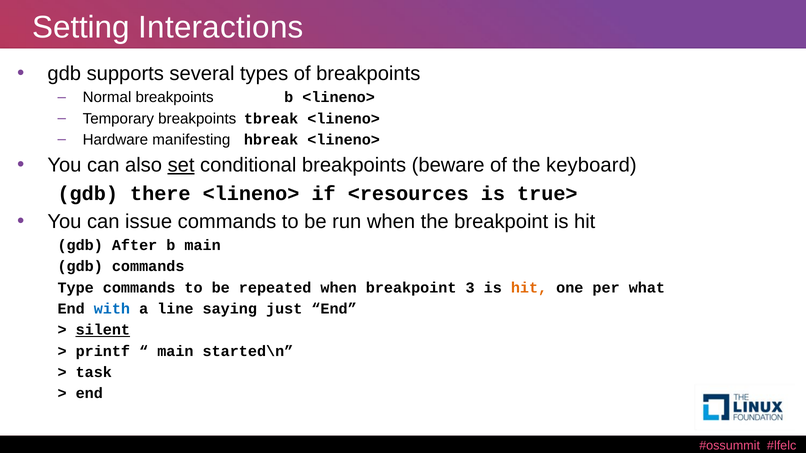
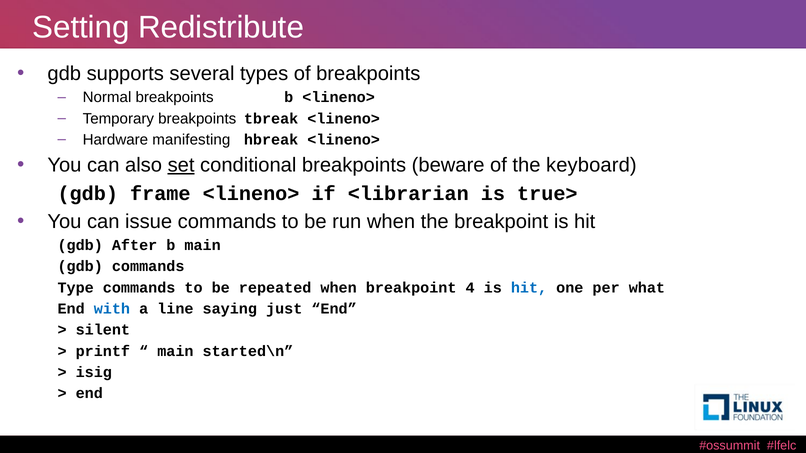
Interactions: Interactions -> Redistribute (221, 28)
there: there -> frame (160, 194)
<resources: <resources -> <librarian (408, 194)
3: 3 -> 4 (470, 288)
hit colour: orange -> blue (529, 288)
silent underline: present -> none (103, 330)
task: task -> isig (94, 372)
